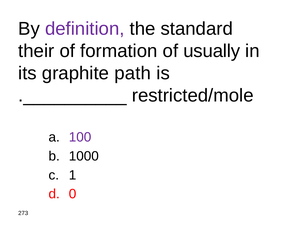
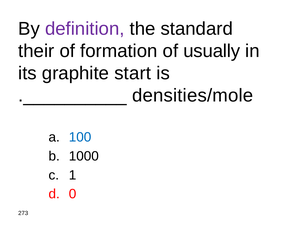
path: path -> start (133, 73)
restricted/mole: restricted/mole -> densities/mole (193, 96)
100 colour: purple -> blue (80, 137)
